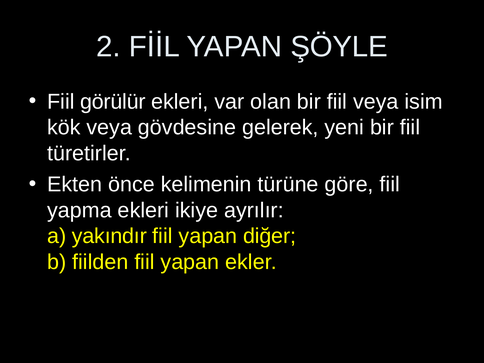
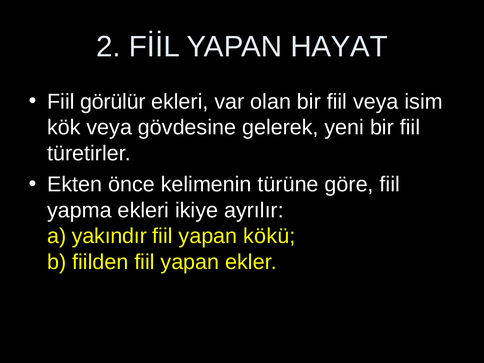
ŞÖYLE: ŞÖYLE -> HAYAT (339, 47)
diğer: diğer -> kökü (269, 236)
